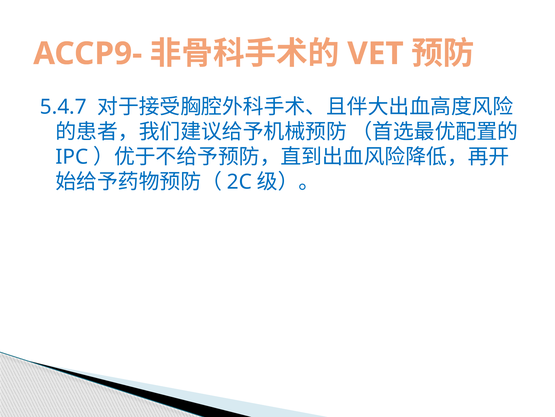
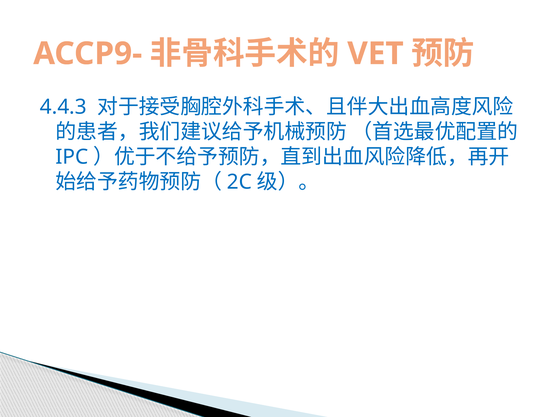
5.4.7: 5.4.7 -> 4.4.3 (63, 107)
